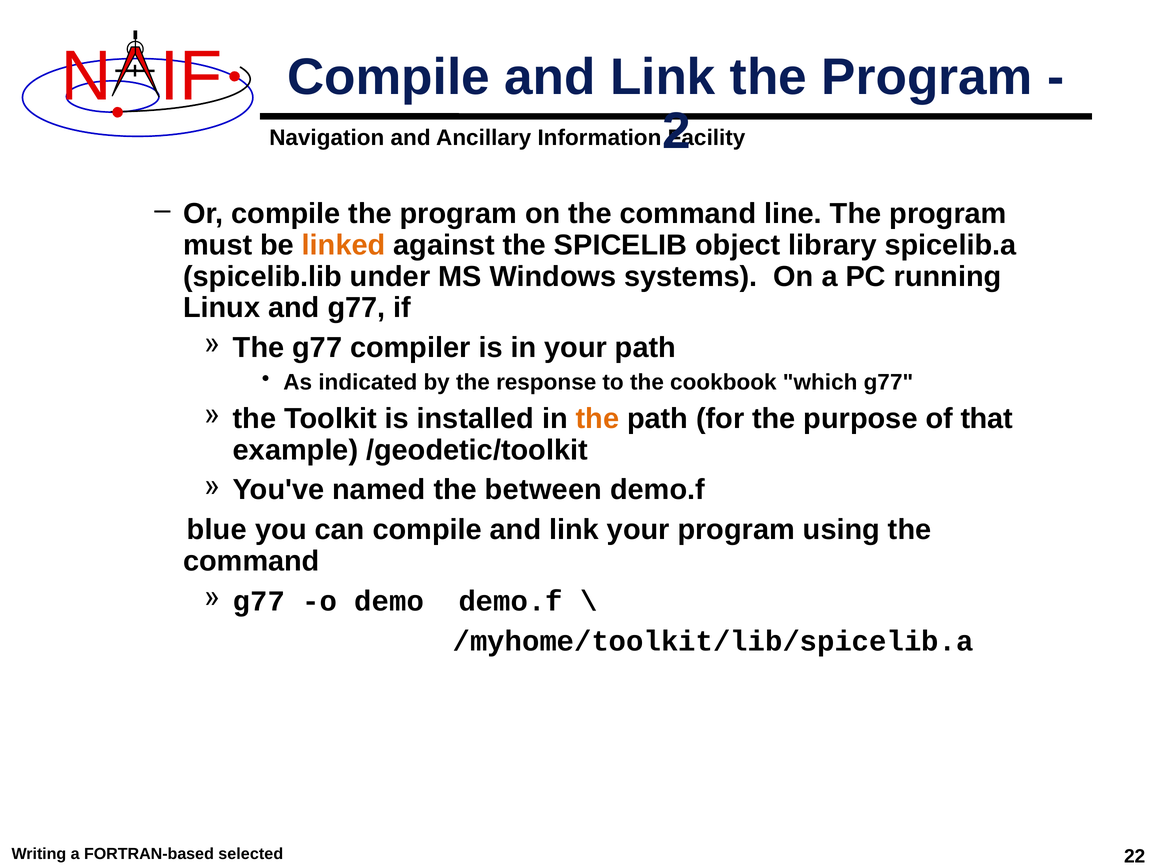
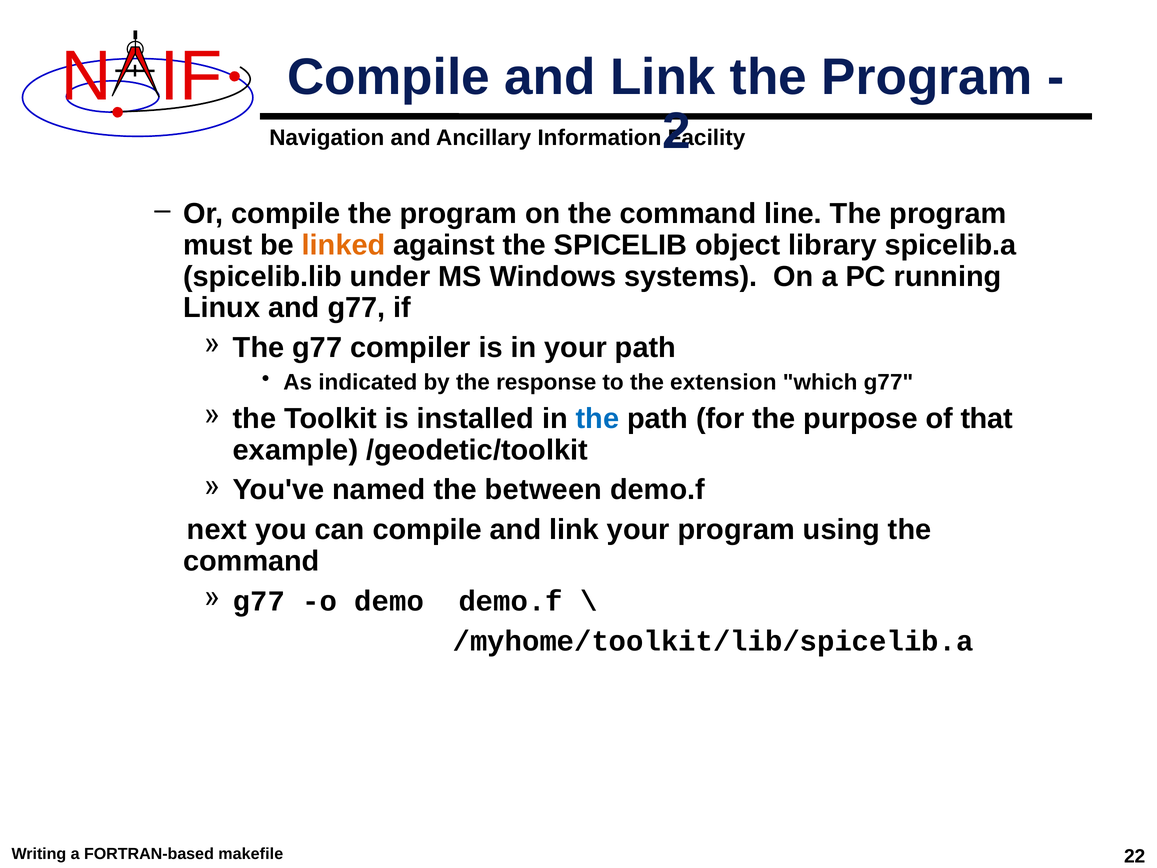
cookbook: cookbook -> extension (723, 382)
the colour: orange -> blue (597, 419)
blue: blue -> next (217, 530)
selected: selected -> makefile (251, 854)
